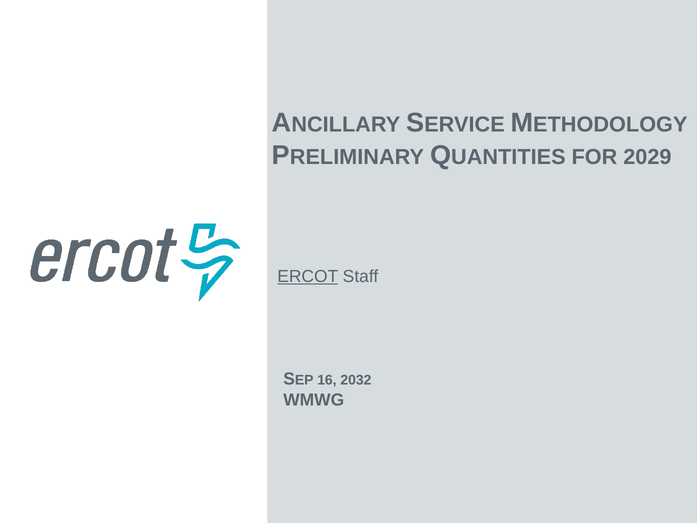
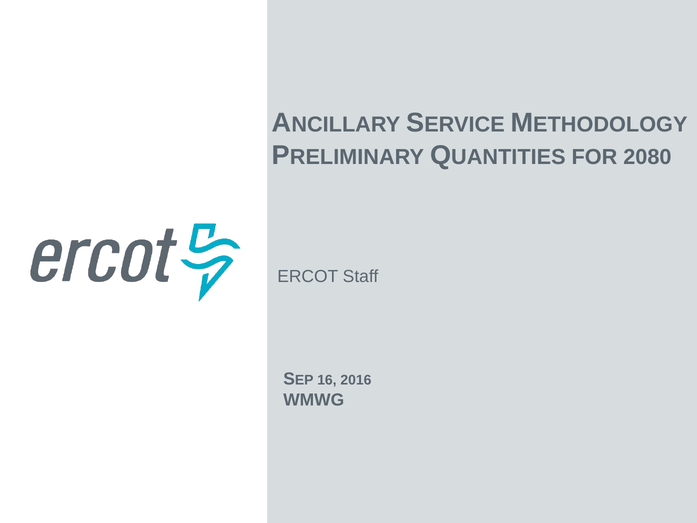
2029: 2029 -> 2080 (647, 157)
ERCOT underline: present -> none (308, 276)
2032: 2032 -> 2016 (356, 380)
